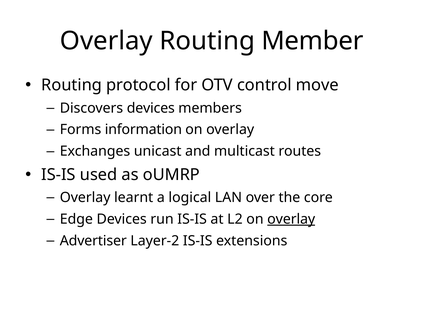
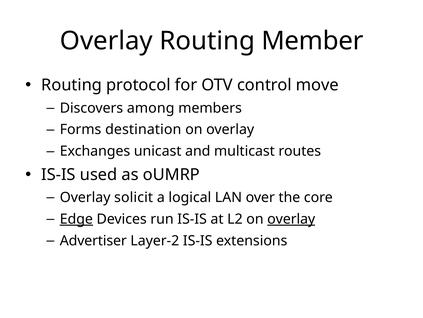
Discovers devices: devices -> among (151, 108)
information: information -> destination (143, 129)
learnt: learnt -> solicit (134, 197)
Edge underline: none -> present (76, 219)
